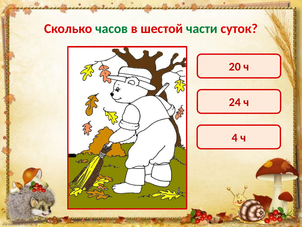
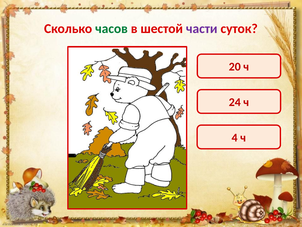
части colour: green -> purple (202, 29)
